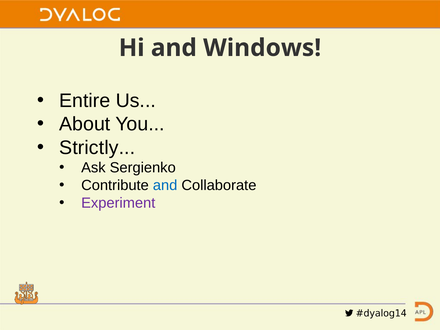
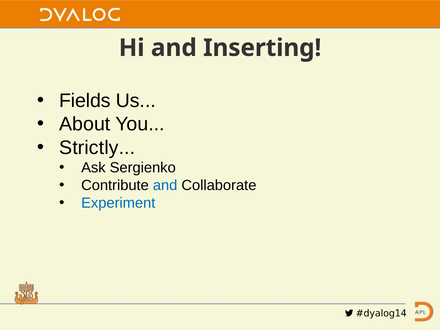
Windows: Windows -> Inserting (262, 48)
Entire: Entire -> Fields (85, 101)
Experiment colour: purple -> blue (118, 203)
